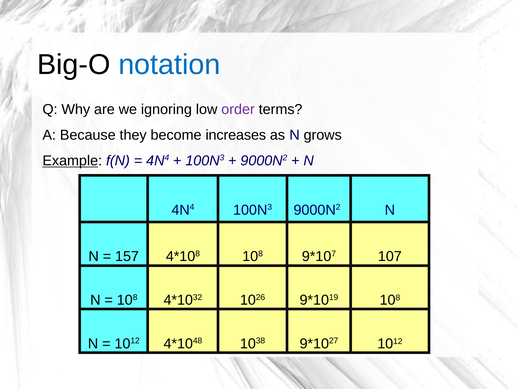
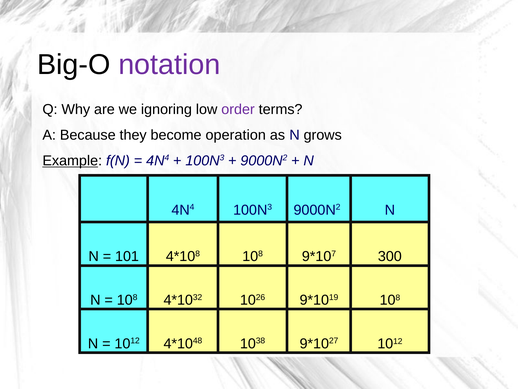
notation colour: blue -> purple (169, 64)
increases: increases -> operation (236, 135)
157: 157 -> 101 (127, 256)
107: 107 -> 300 (390, 256)
